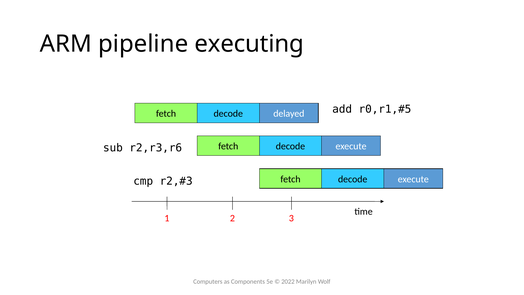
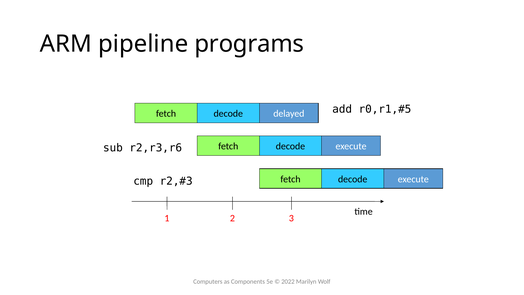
executing: executing -> programs (249, 44)
